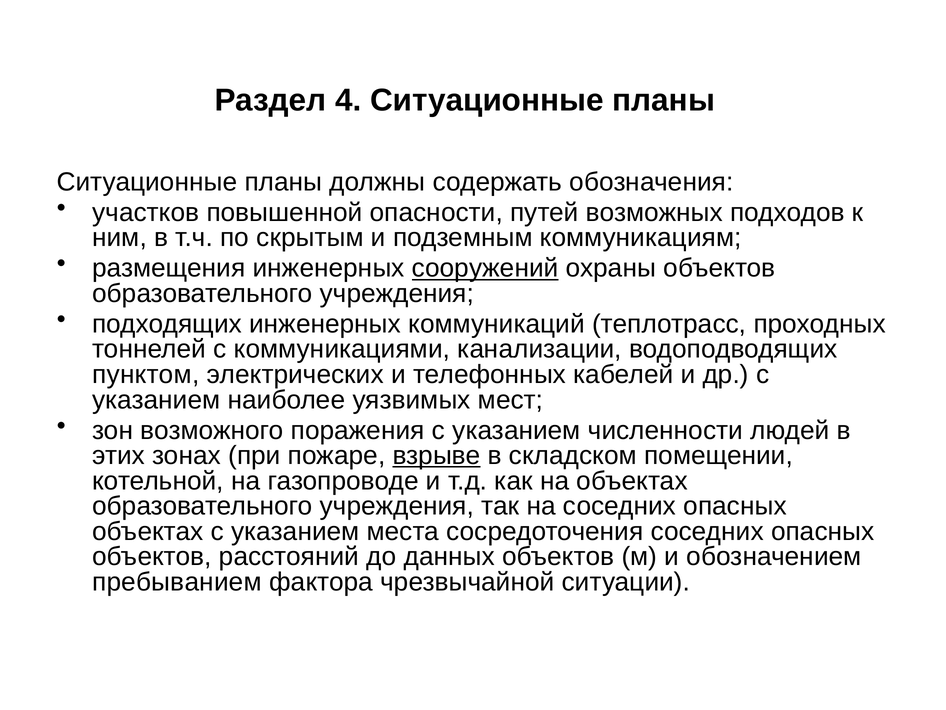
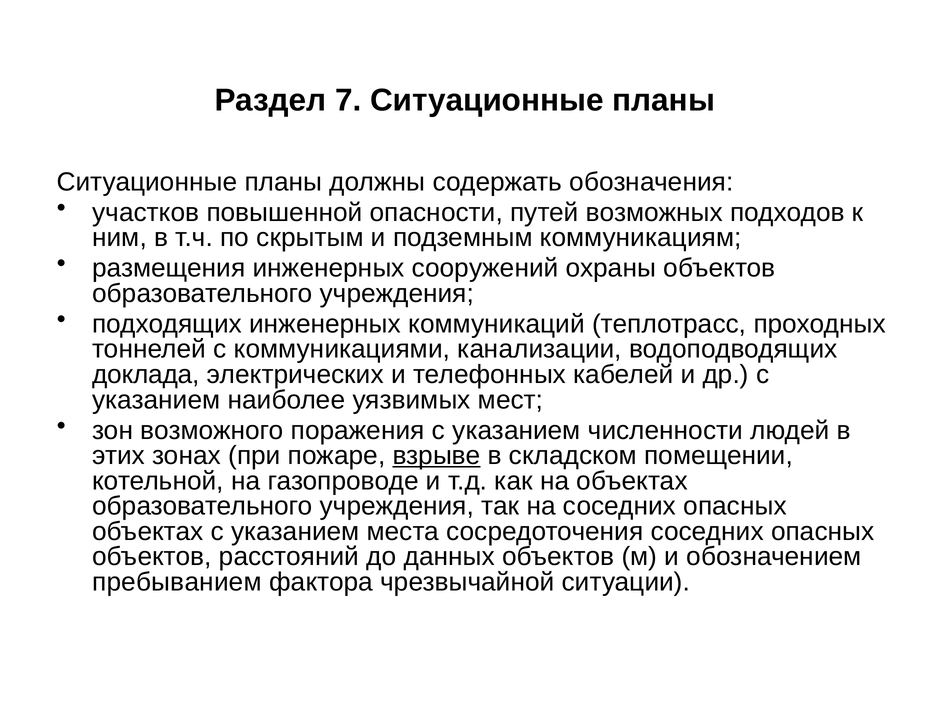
4: 4 -> 7 (348, 100)
сооружений underline: present -> none (485, 268)
пунктом: пунктом -> доклада (146, 374)
